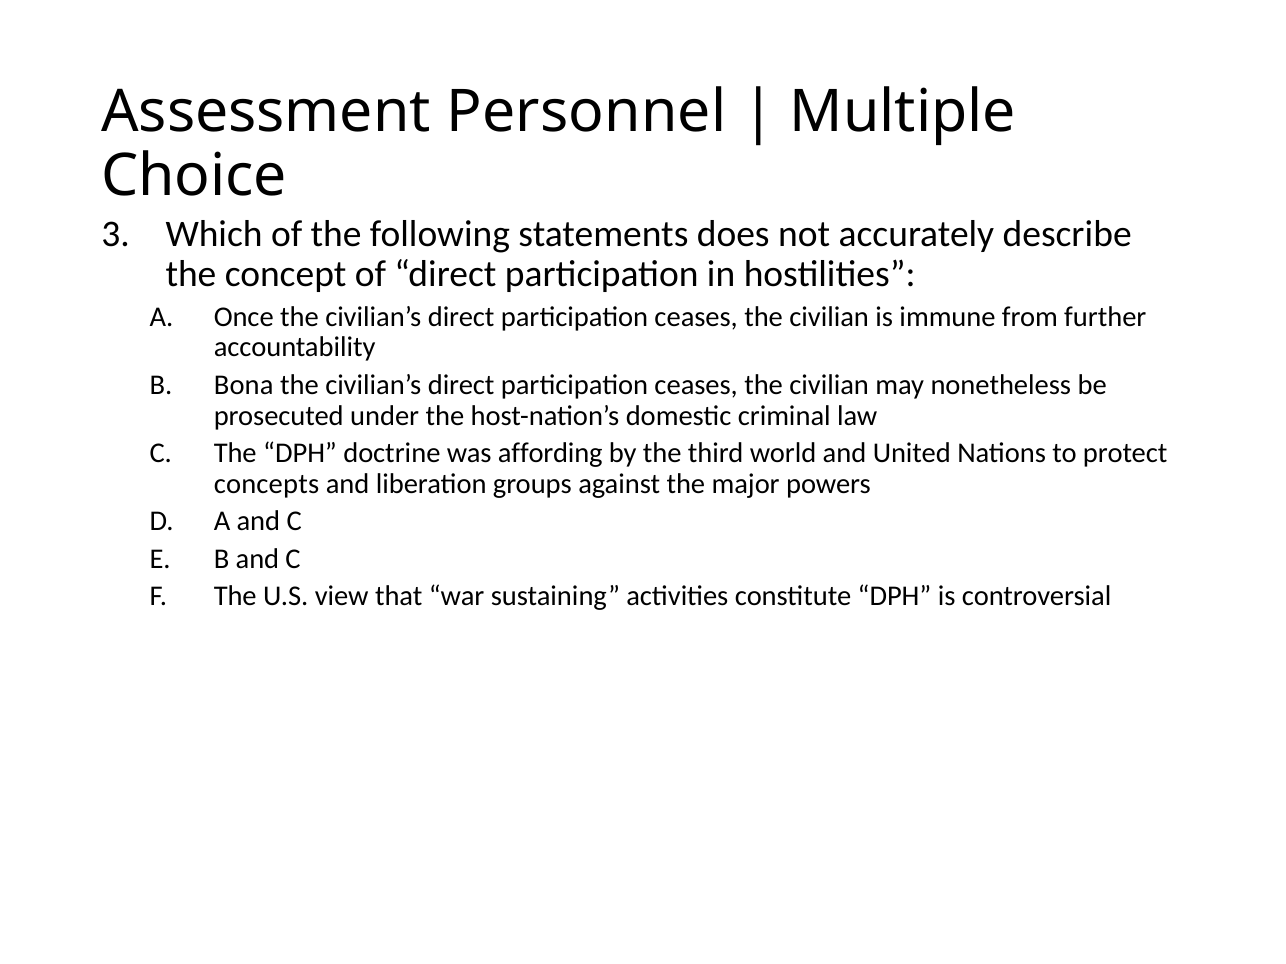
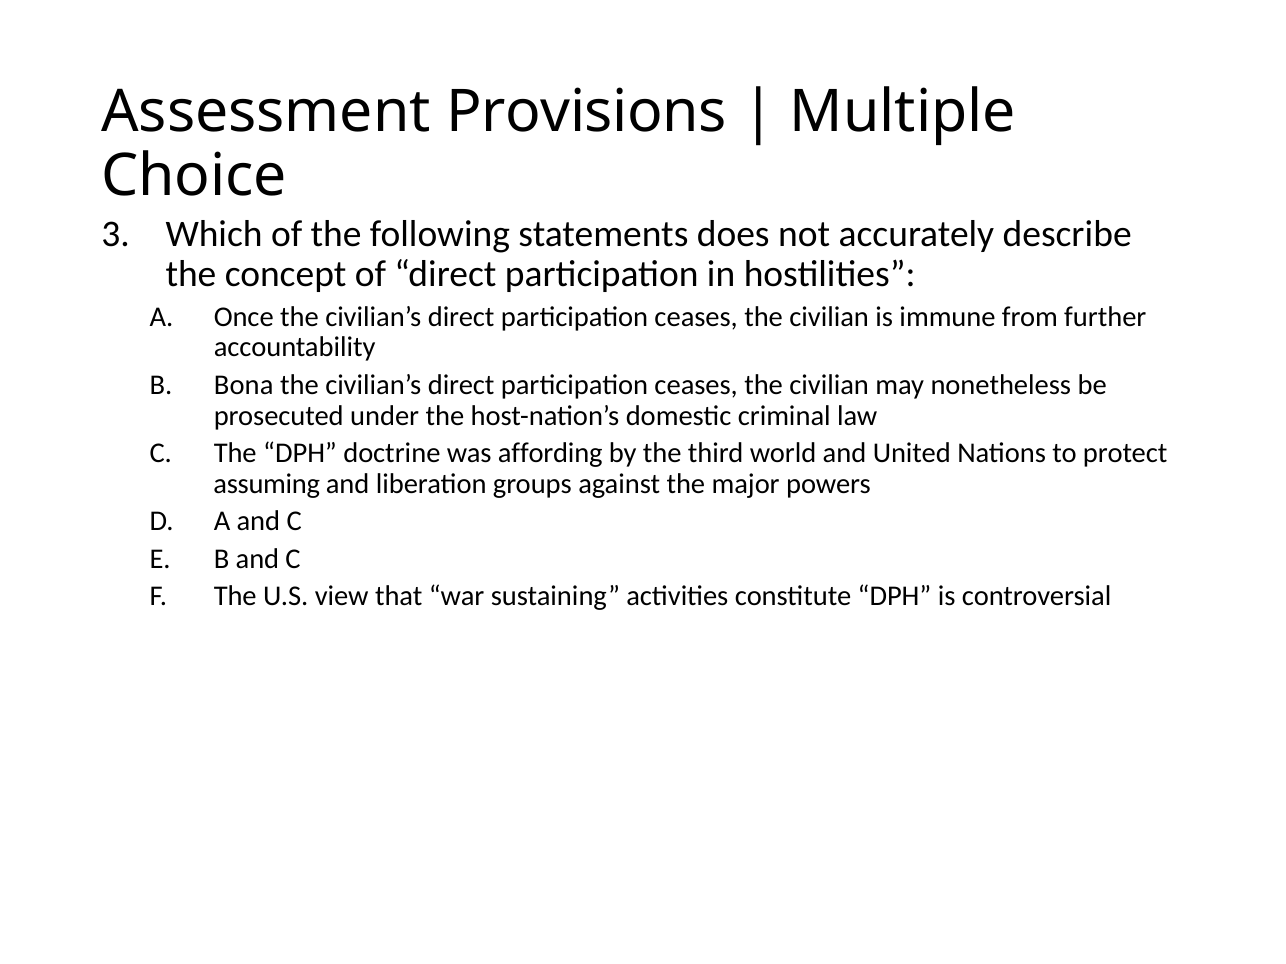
Personnel: Personnel -> Provisions (587, 112)
concepts: concepts -> assuming (267, 484)
